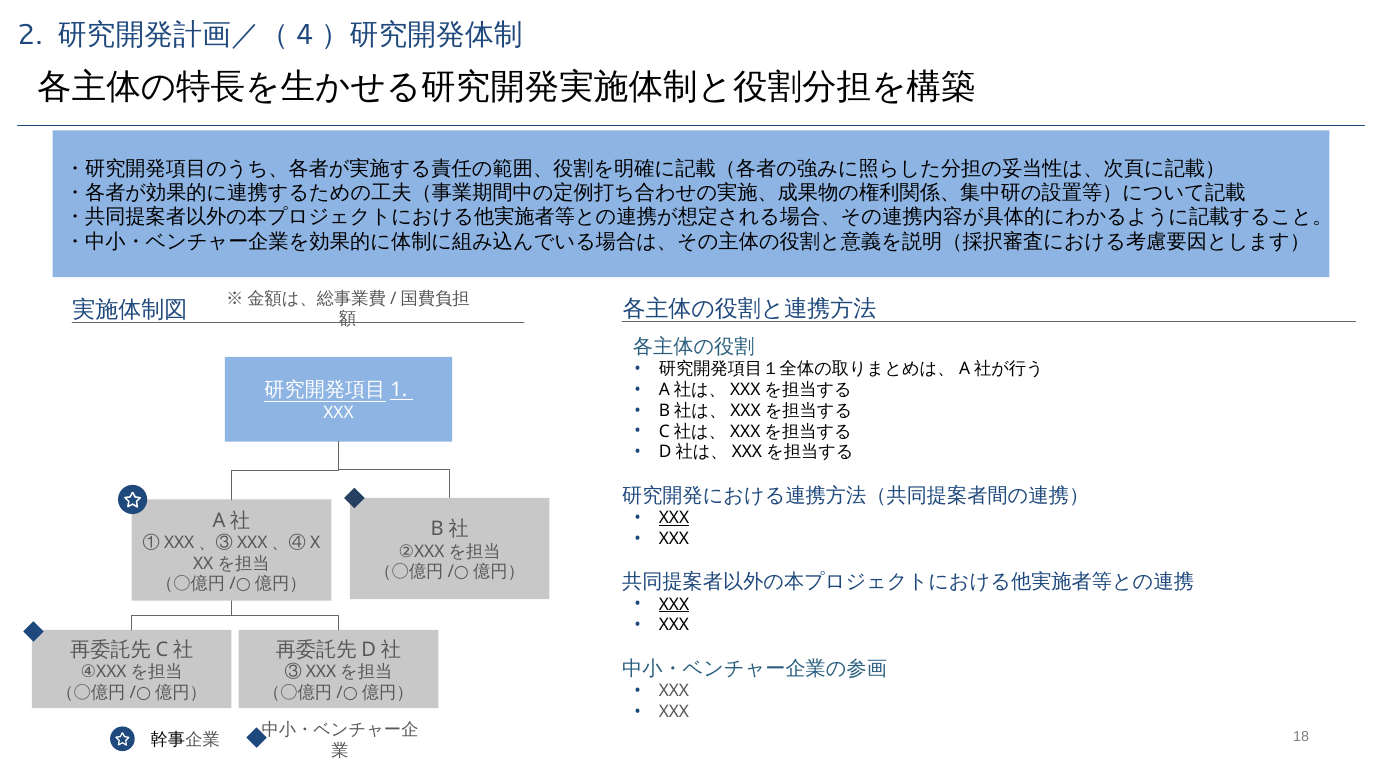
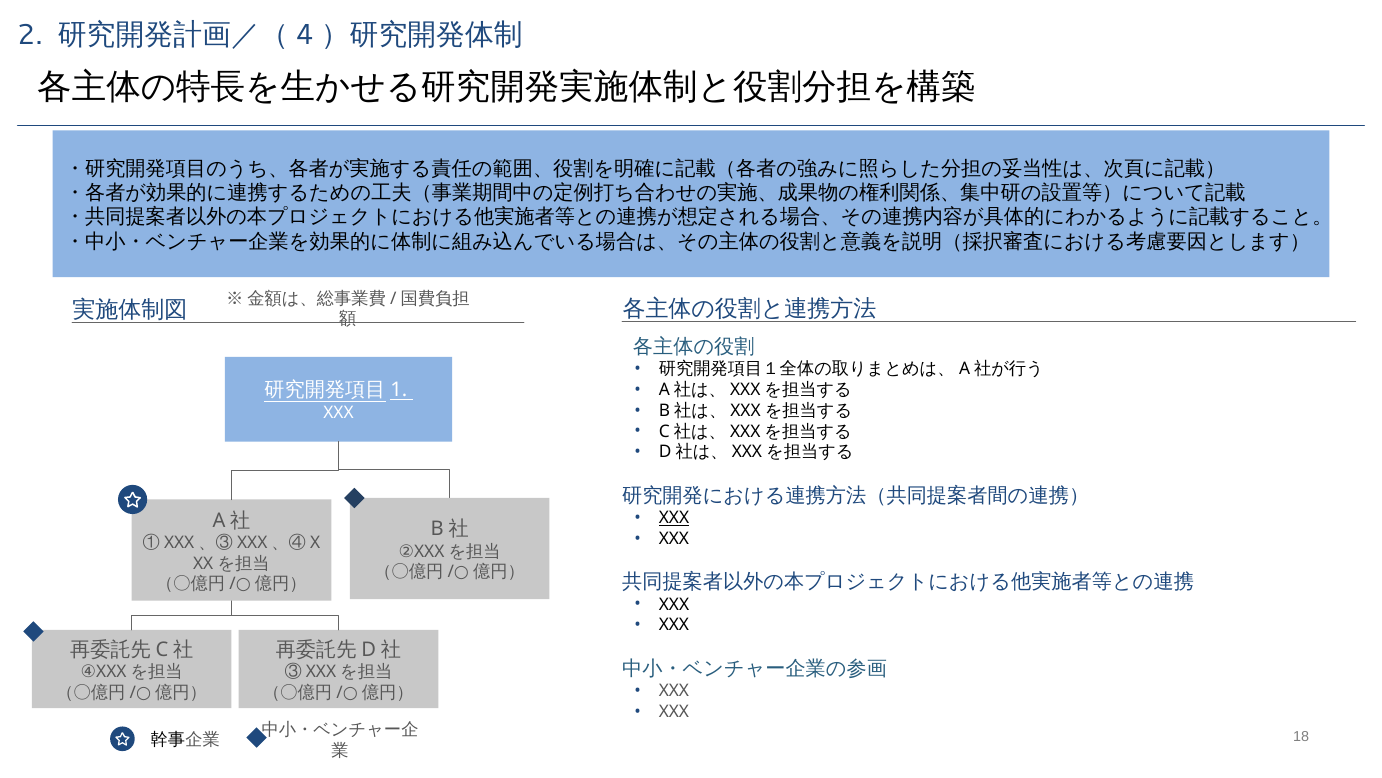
XXX underline: present -> none (674, 604)
